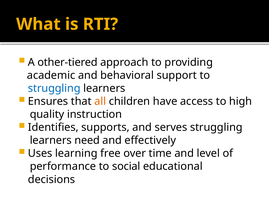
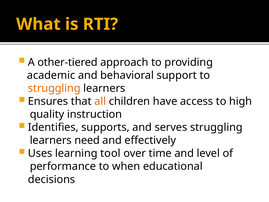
struggling colour: blue -> orange (54, 88)
free: free -> tool (110, 153)
social: social -> when (126, 166)
